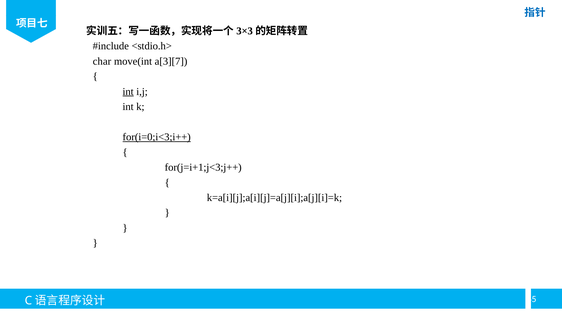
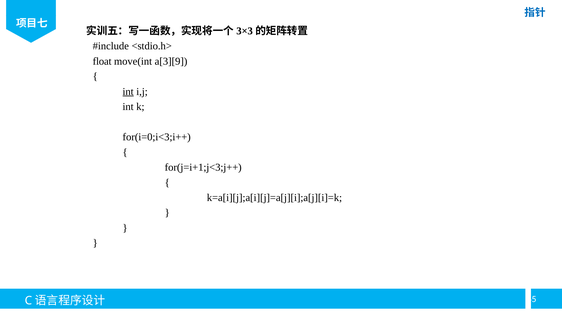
char: char -> float (102, 61)
a[3][7: a[3][7 -> a[3][9 (171, 61)
for(i=0;i<3;i++ underline: present -> none (157, 137)
